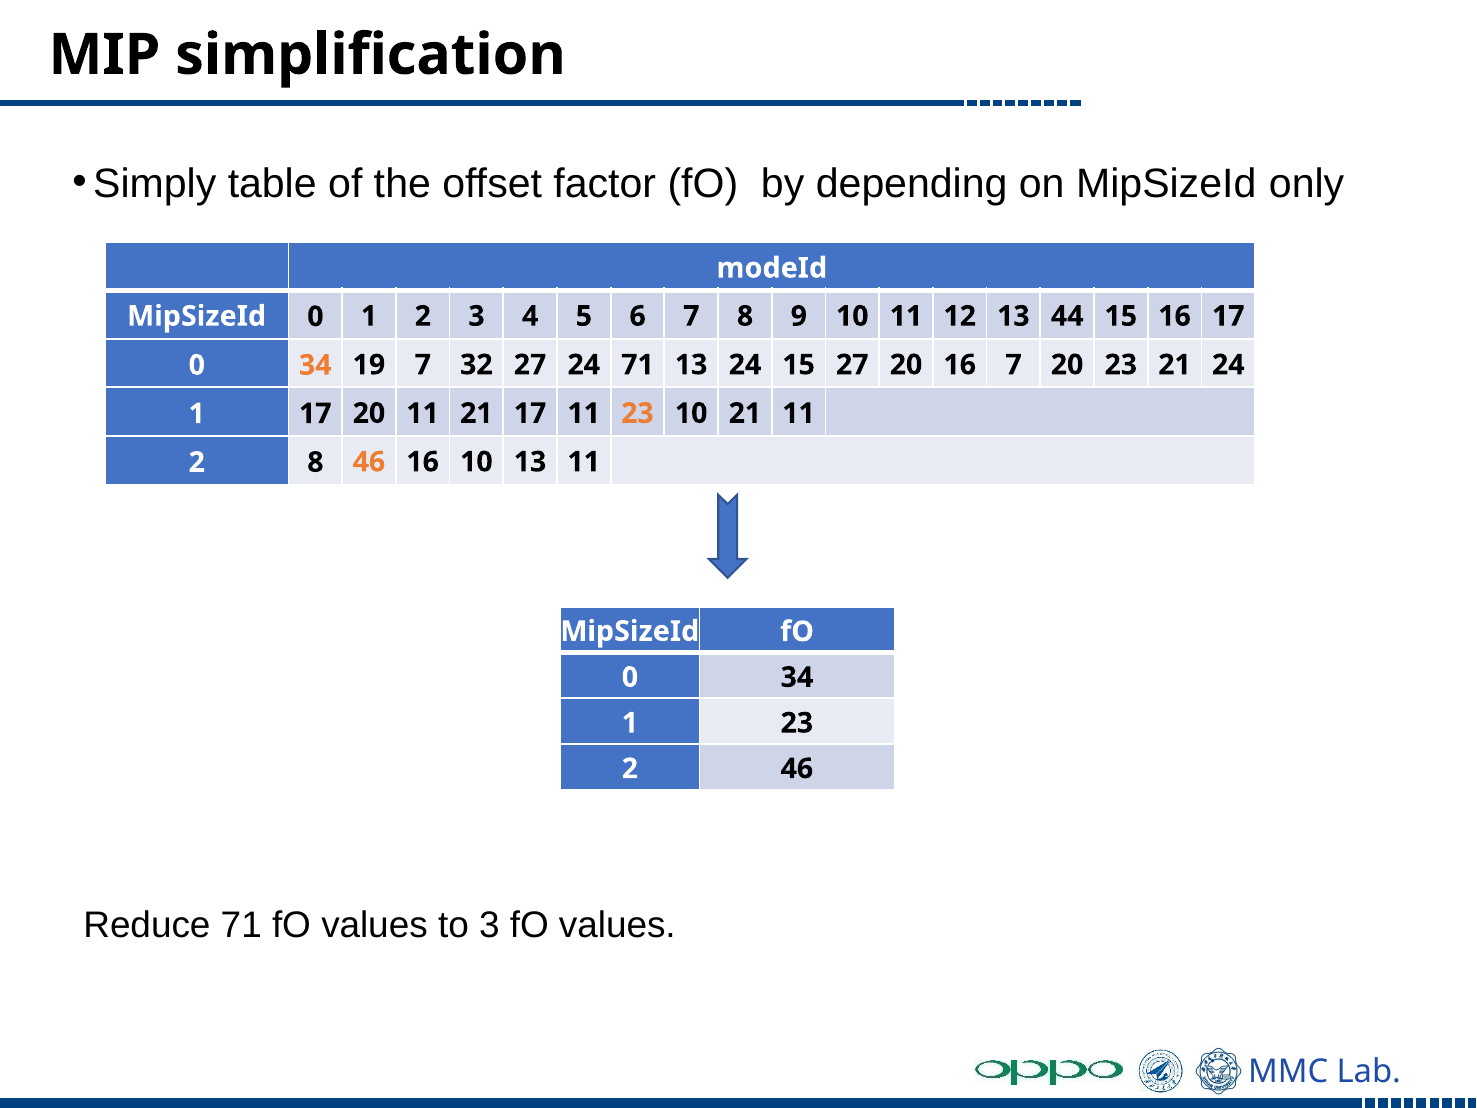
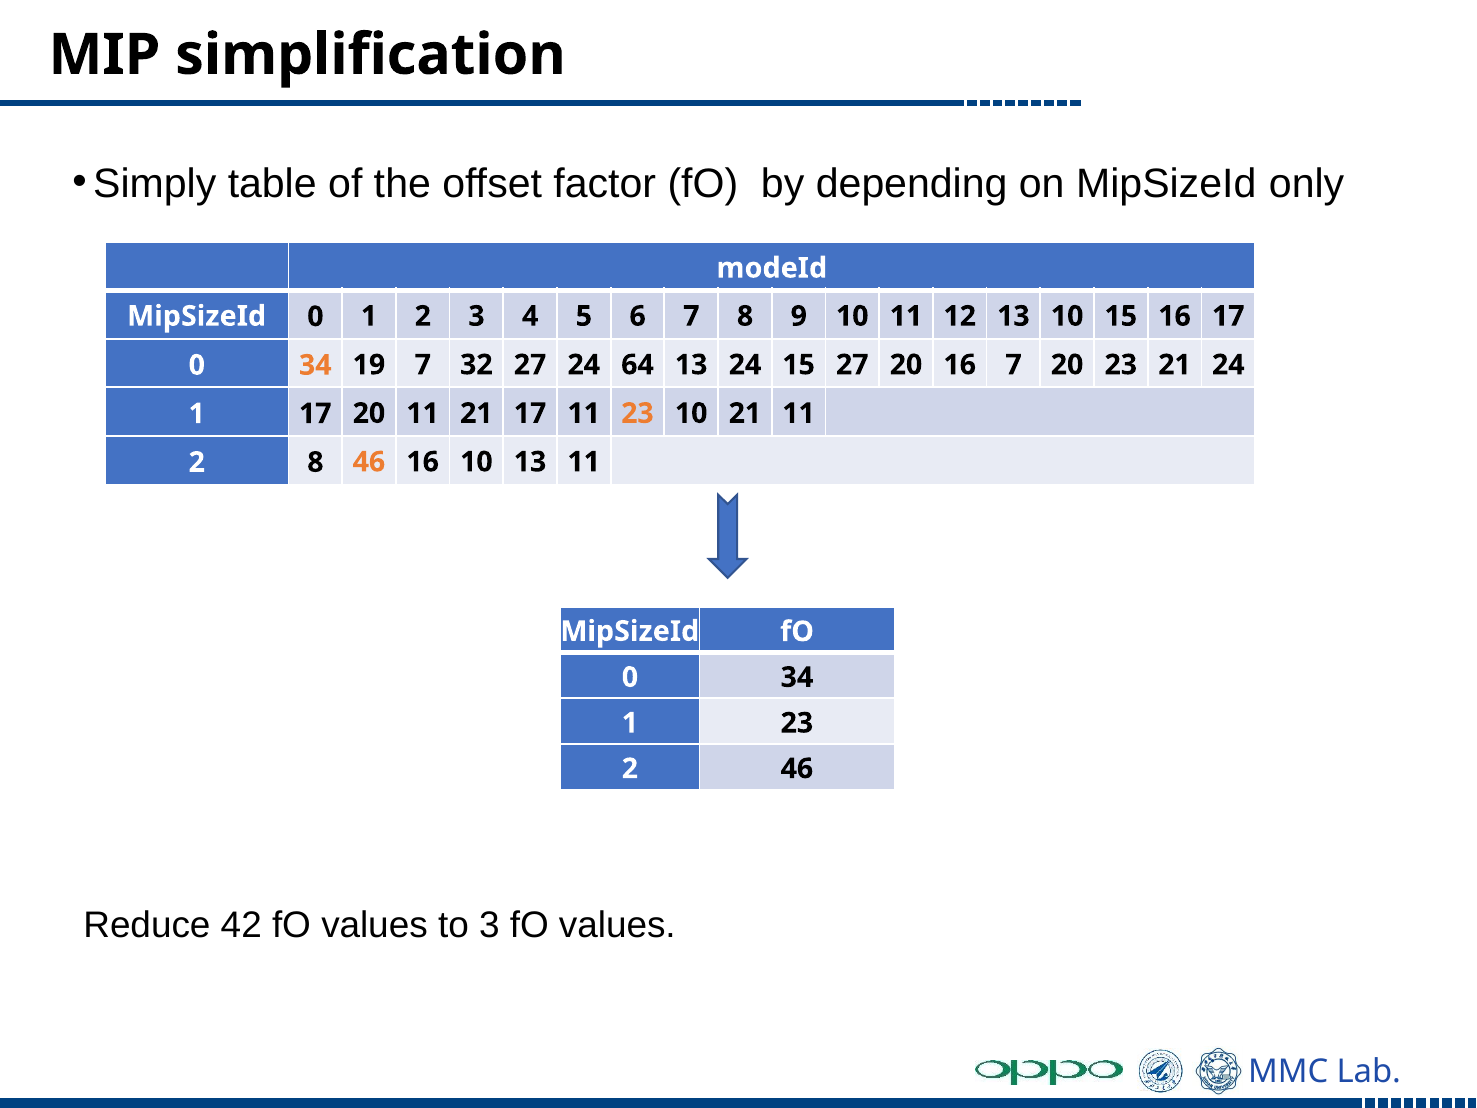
13 44: 44 -> 10 (1067, 316)
24 71: 71 -> 64 (638, 365)
Reduce 71: 71 -> 42 (241, 925)
